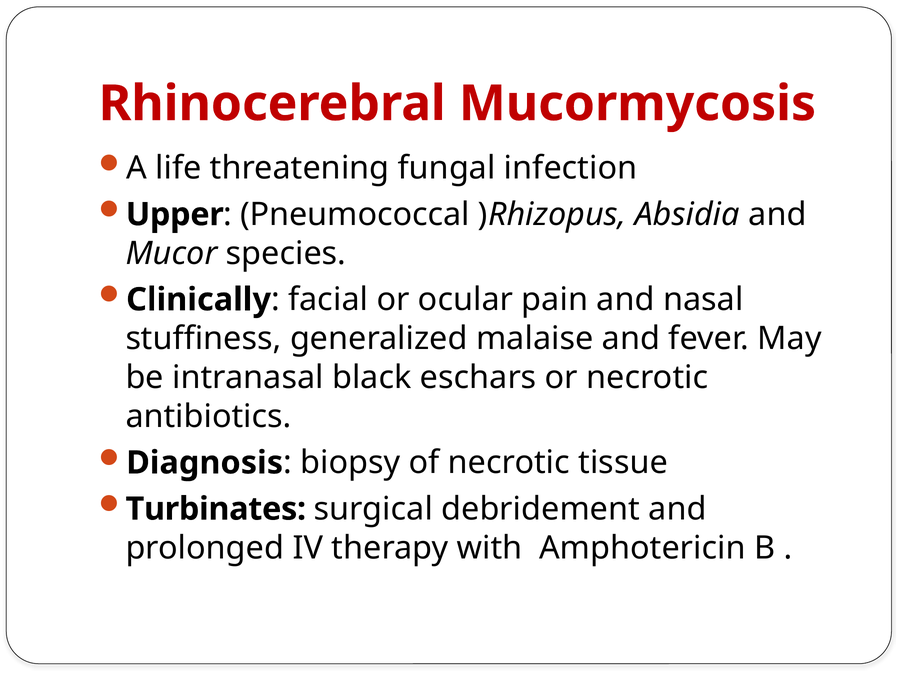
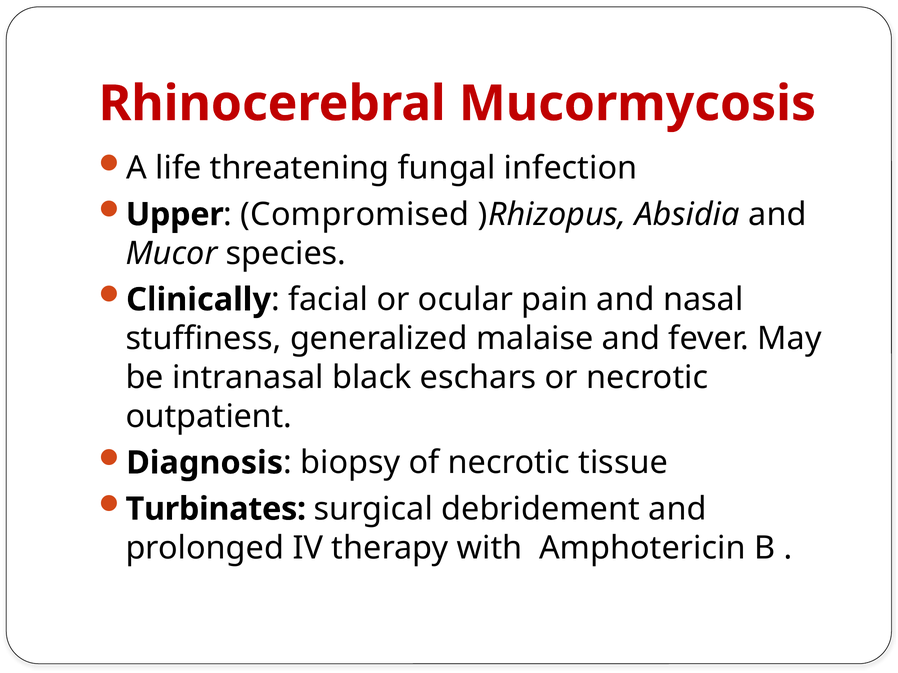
Pneumococcal: Pneumococcal -> Compromised (355, 215)
antibiotics: antibiotics -> outpatient (209, 417)
